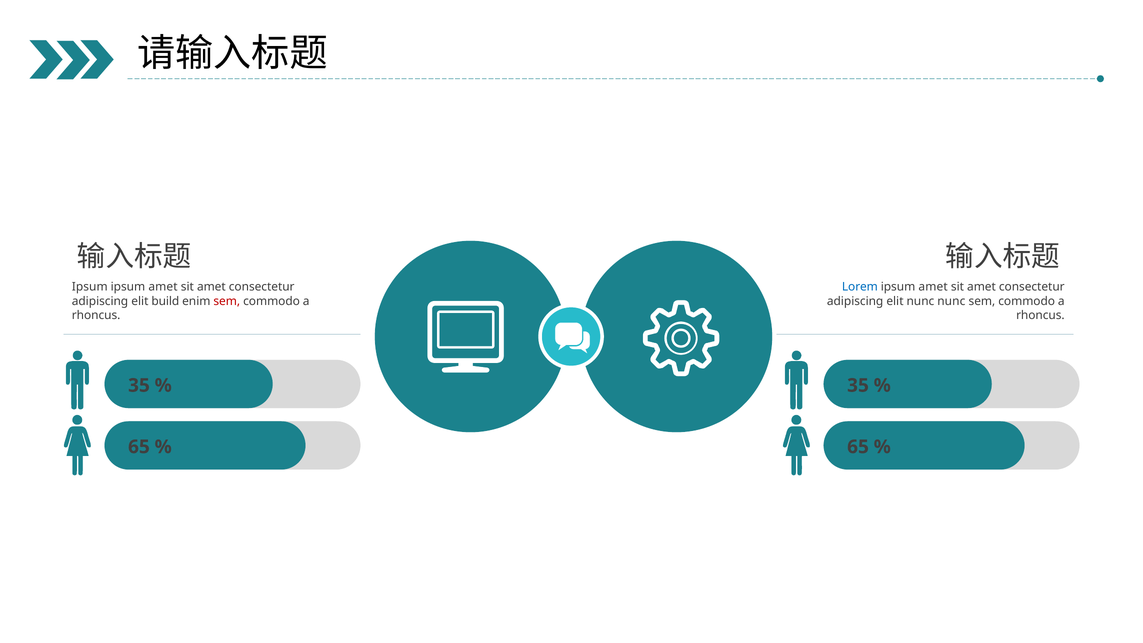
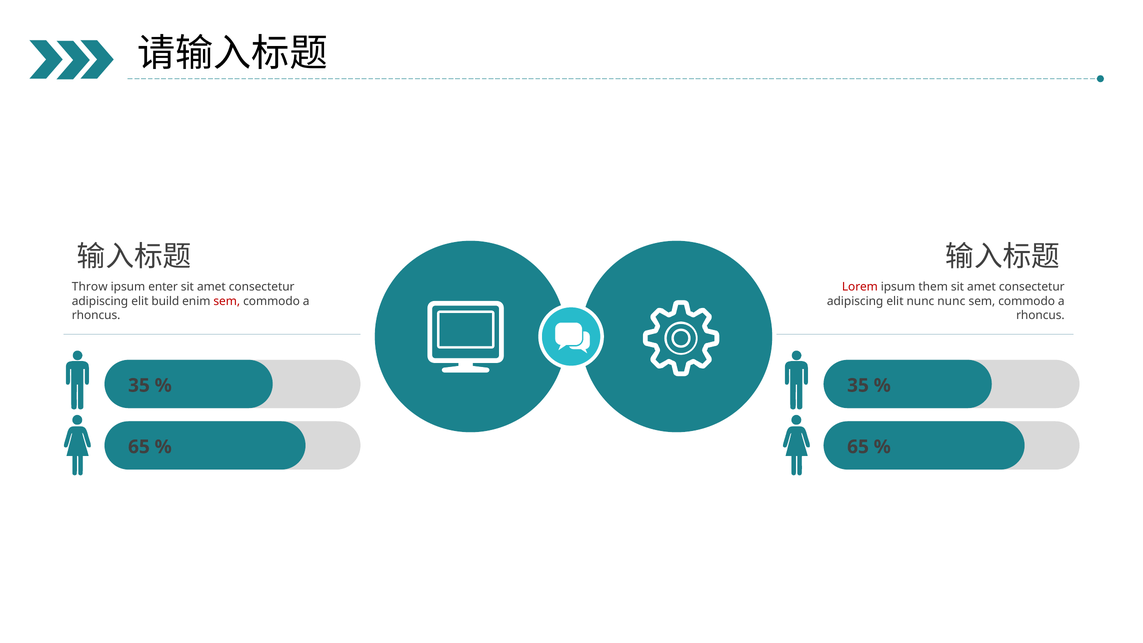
Ipsum: Ipsum -> Throw (90, 287)
amet: amet -> enter (163, 287)
Lorem colour: blue -> red (860, 287)
amet: amet -> them (933, 287)
